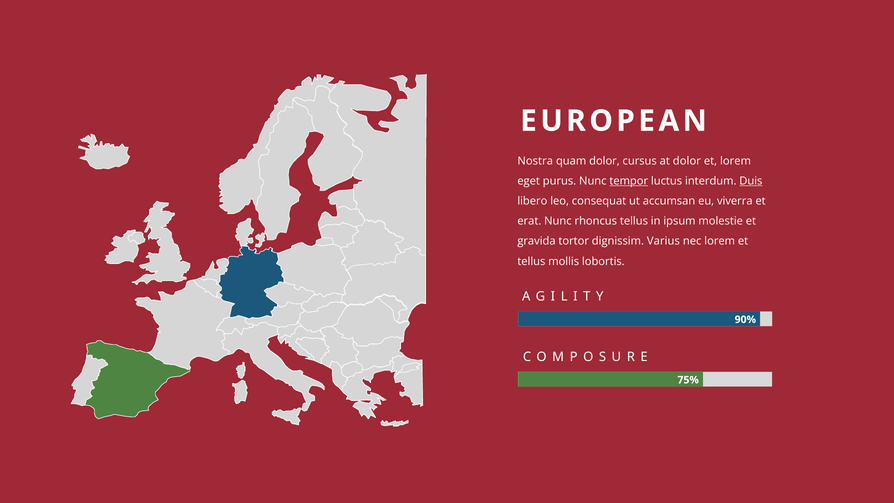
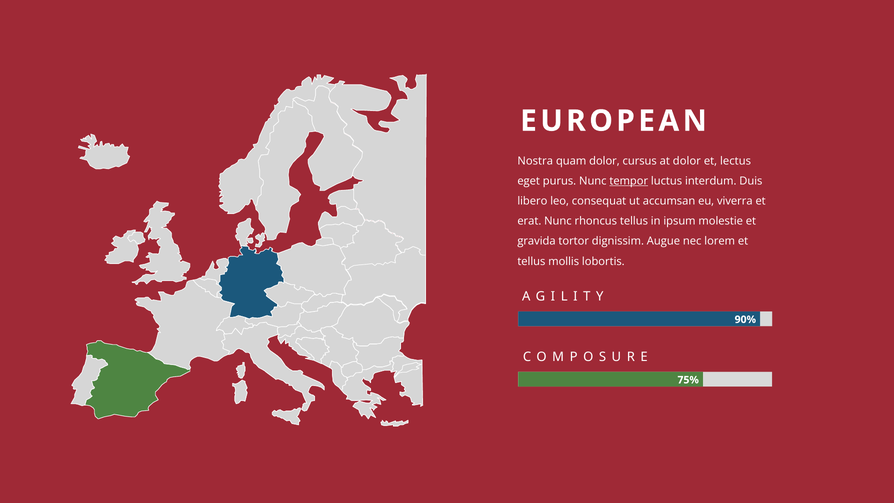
et lorem: lorem -> lectus (736, 161)
Duis underline: present -> none (751, 181)
Varius: Varius -> Augue (663, 241)
